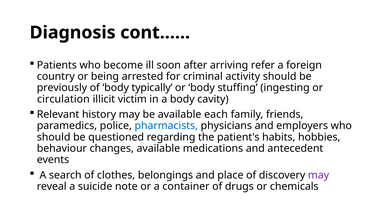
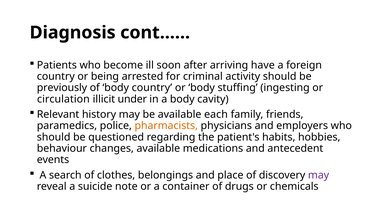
refer: refer -> have (263, 65)
body typically: typically -> country (152, 88)
victim: victim -> under (132, 99)
pharmacists colour: blue -> orange (166, 126)
